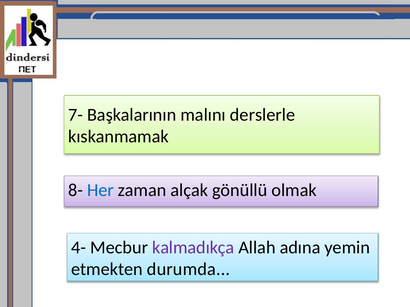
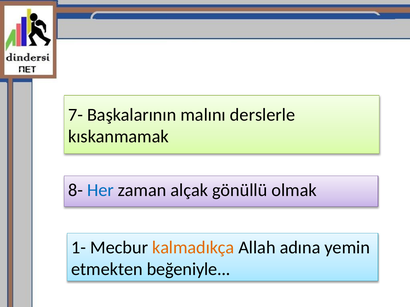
4-: 4- -> 1- (79, 248)
kalmadıkça colour: purple -> orange (193, 248)
durumda: durumda -> beğeniyle (189, 270)
